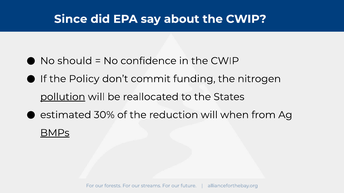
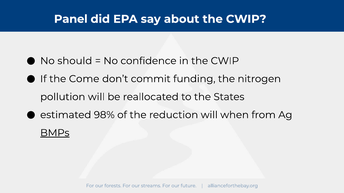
Since: Since -> Panel (71, 19)
Policy: Policy -> Come (84, 79)
pollution underline: present -> none (63, 97)
30%: 30% -> 98% (104, 115)
